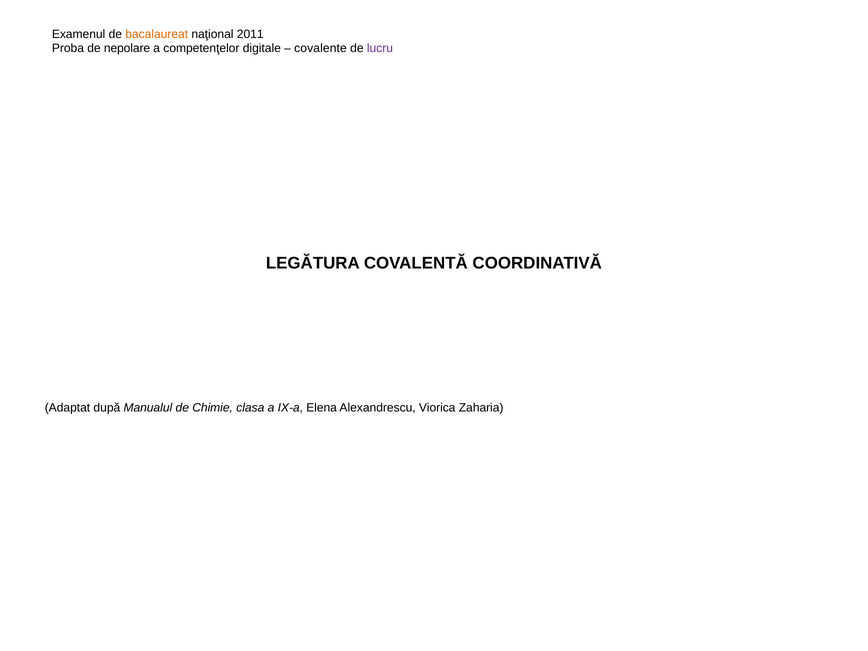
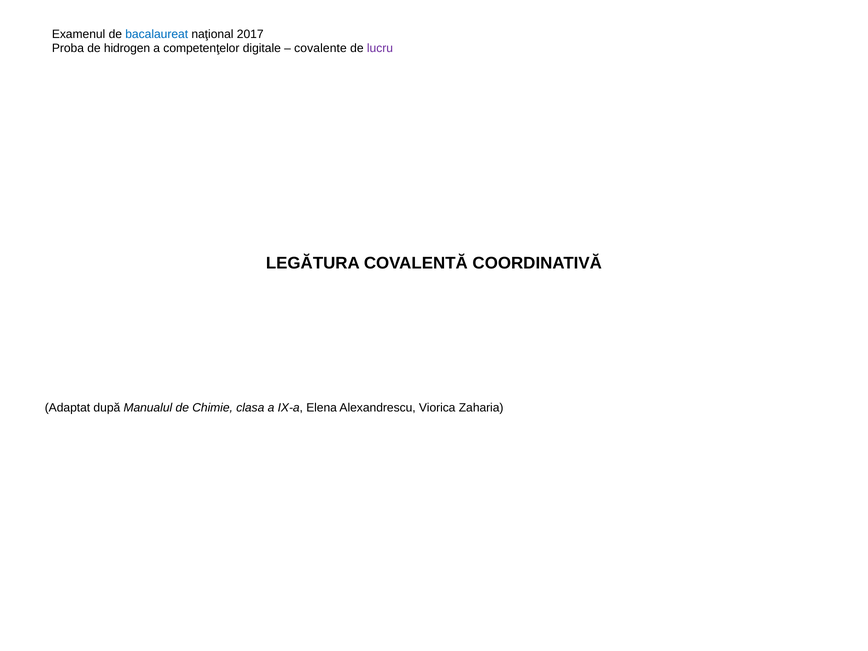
bacalaureat colour: orange -> blue (157, 34)
2011: 2011 -> 2017 (250, 34)
nepolare: nepolare -> hidrogen (127, 49)
